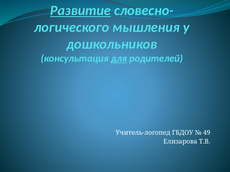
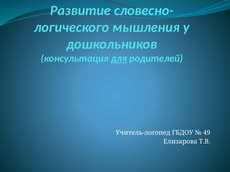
Развитие underline: present -> none (81, 11)
